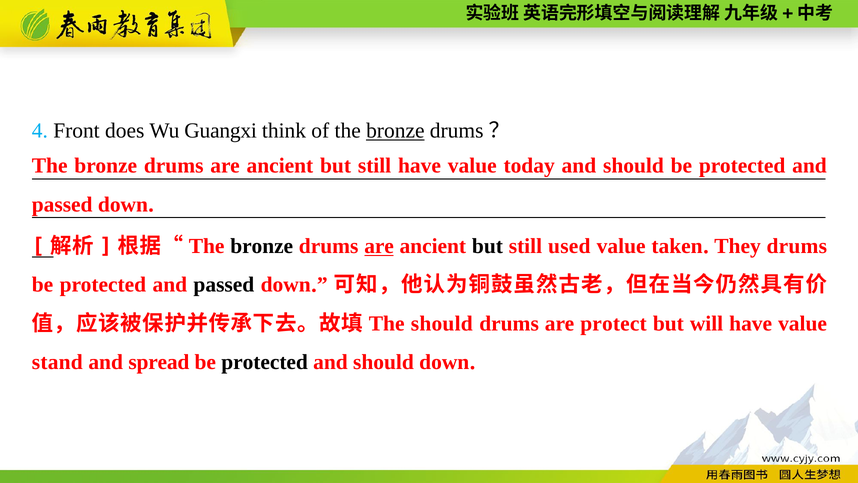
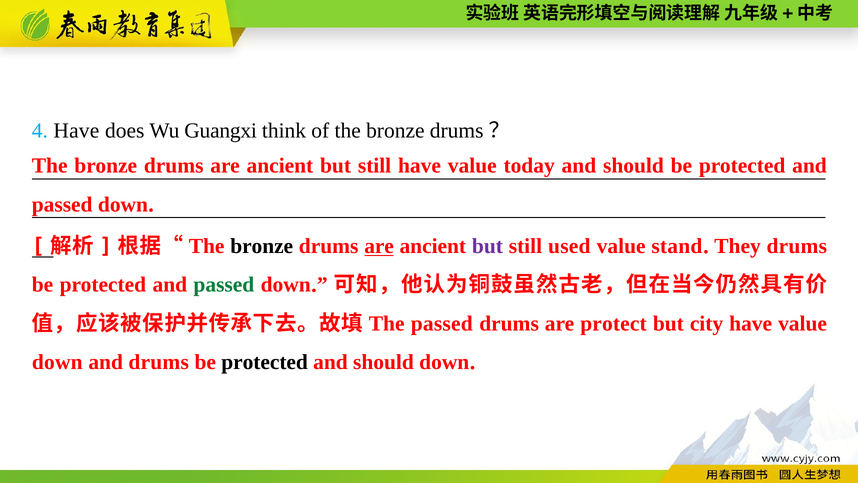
4 Front: Front -> Have (76, 131)
bronze underline: present -> none (395, 131)
but colour: black -> purple (487, 246)
taken: taken -> stand (677, 246)
passed colour: black -> green (224, 285)
The should: should -> passed (442, 323)
will: will -> city (707, 323)
stand: stand -> down (57, 362)
and spread: spread -> drums (159, 362)
